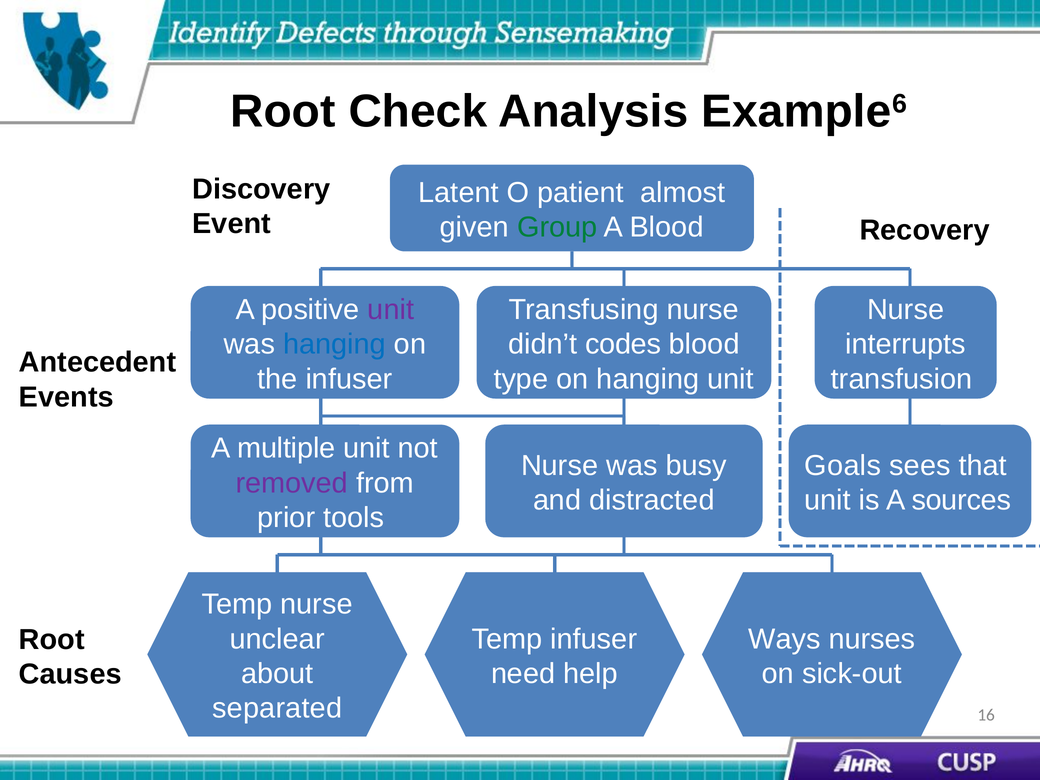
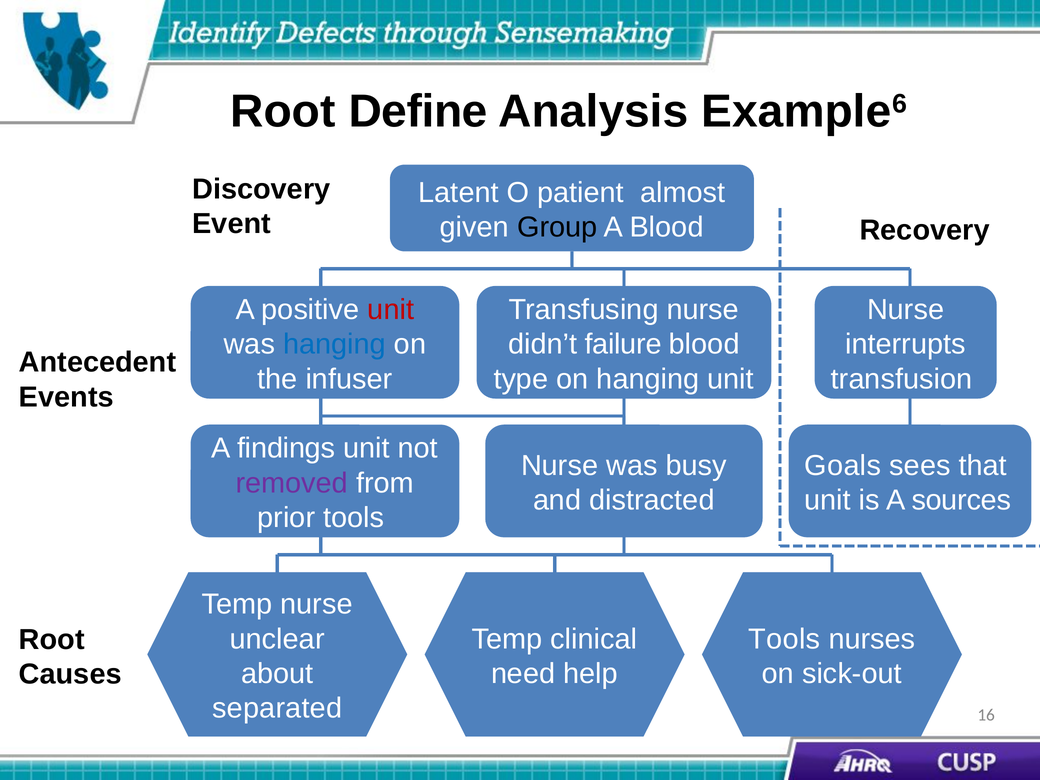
Check: Check -> Define (418, 112)
Group colour: green -> black (557, 227)
unit colour: purple -> red (391, 310)
codes: codes -> failure (623, 344)
multiple: multiple -> findings (286, 448)
Temp infuser: infuser -> clinical (594, 639)
Ways: Ways -> Tools (784, 639)
